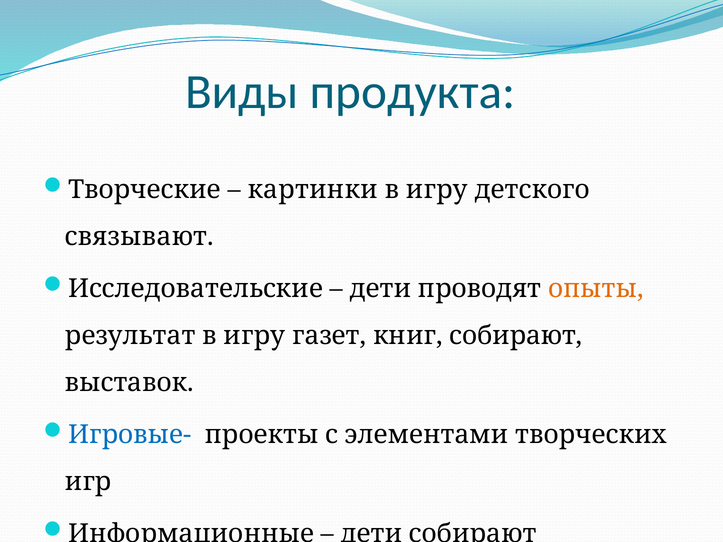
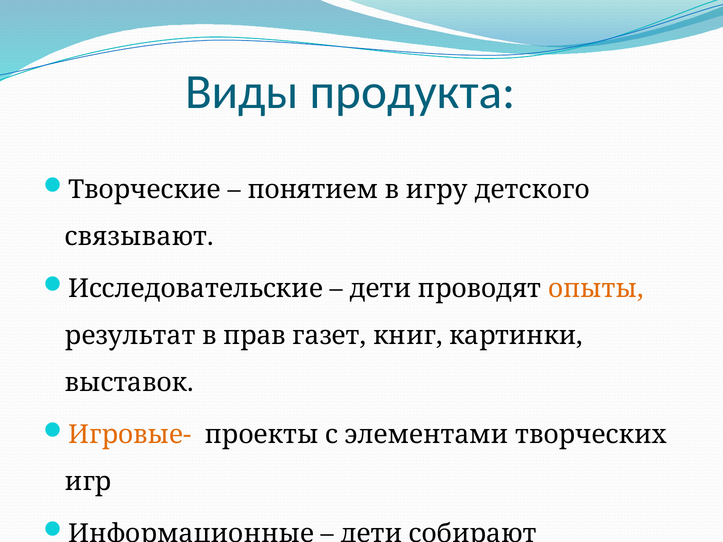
картинки: картинки -> понятием (313, 190)
результат в игру: игру -> прав (255, 336)
книг собирают: собирают -> картинки (516, 336)
Игровые- colour: blue -> orange (130, 435)
